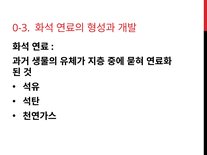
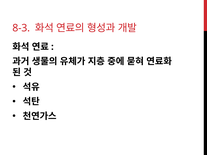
0-3: 0-3 -> 8-3 (21, 28)
